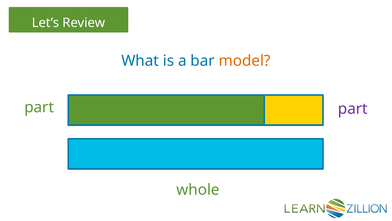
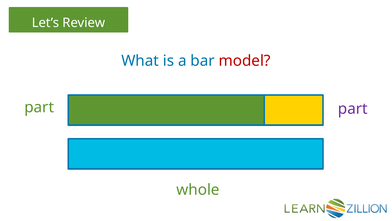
model colour: orange -> red (245, 61)
